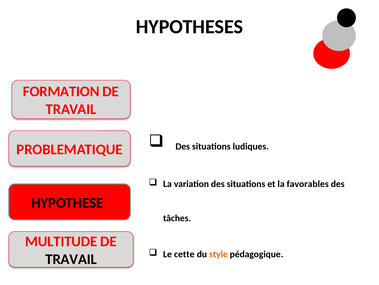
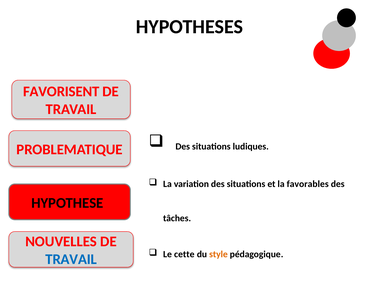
FORMATION: FORMATION -> FAVORISENT (61, 91)
MULTITUDE: MULTITUDE -> NOUVELLES (61, 241)
TRAVAIL colour: black -> blue (71, 259)
